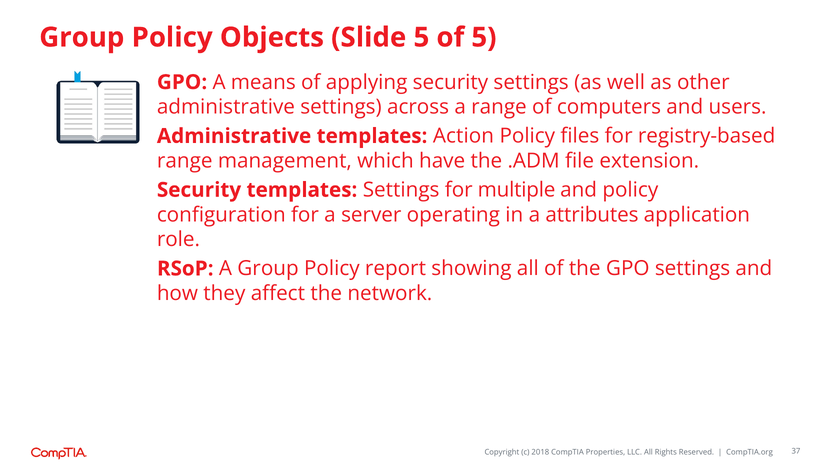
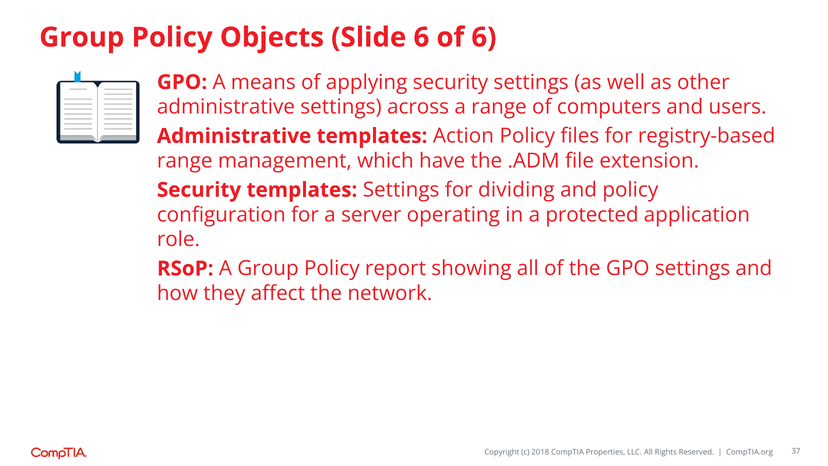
Slide 5: 5 -> 6 (421, 37)
of 5: 5 -> 6 (484, 37)
multiple: multiple -> dividing (516, 190)
attributes: attributes -> protected (592, 215)
